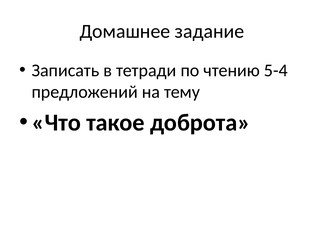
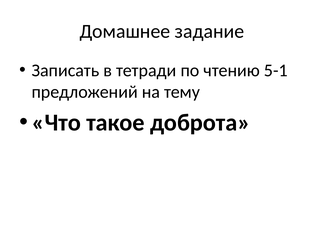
5-4: 5-4 -> 5-1 (276, 70)
